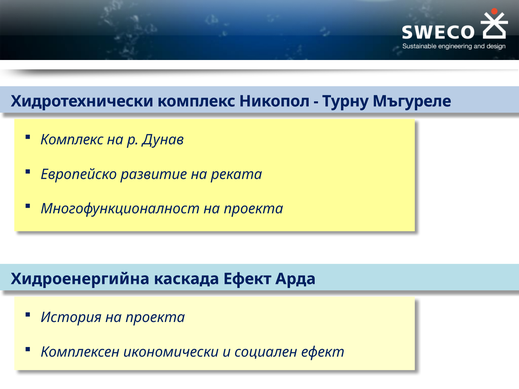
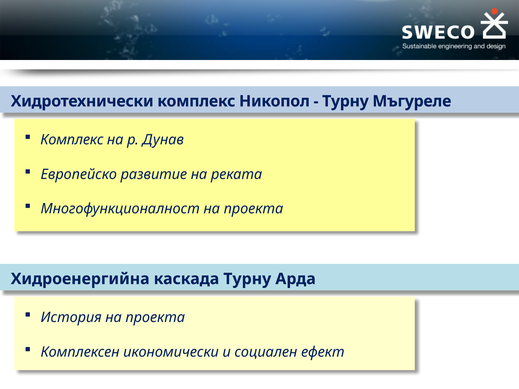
каскада Ефект: Ефект -> Турну (247, 279)
